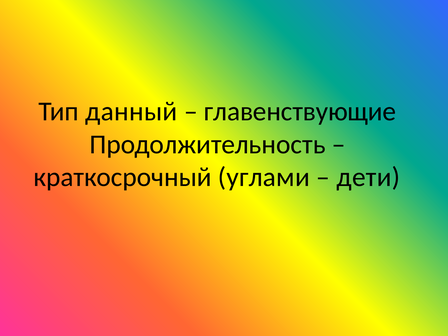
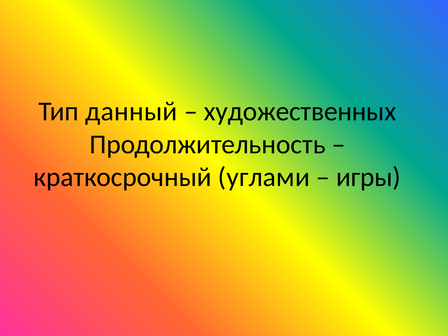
главенствующие: главенствующие -> художественных (300, 112)
дети: дети -> игры (368, 177)
